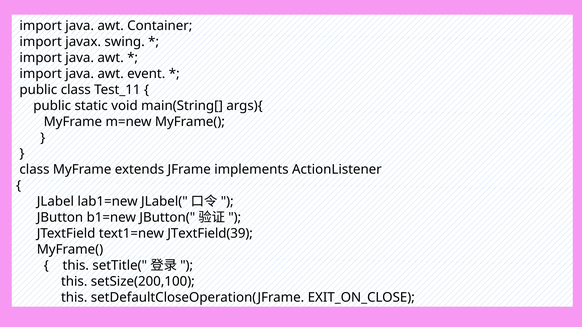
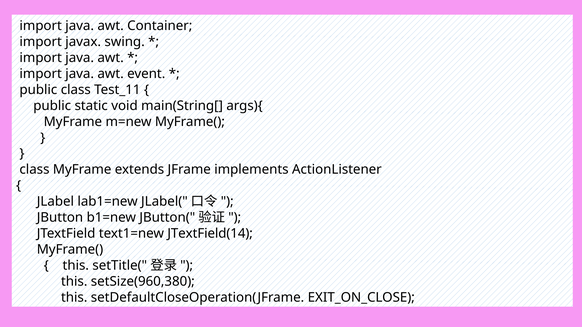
JTextField(39: JTextField(39 -> JTextField(14 (210, 234)
setSize(200,100: setSize(200,100 -> setSize(960,380 (143, 282)
